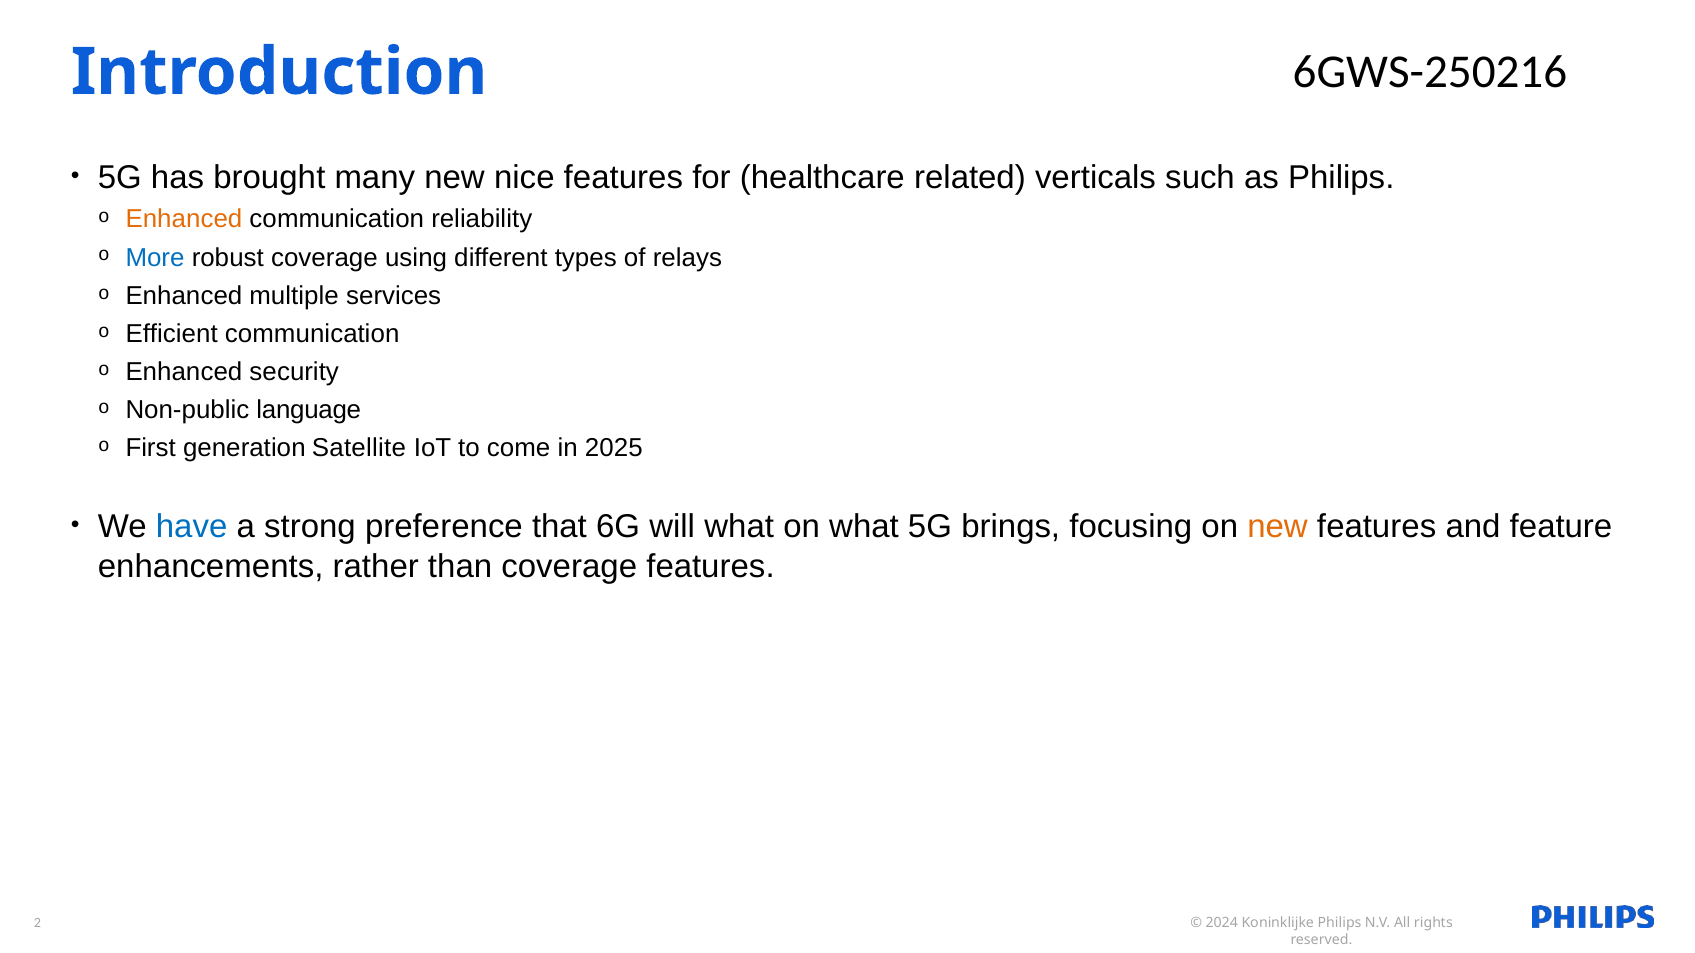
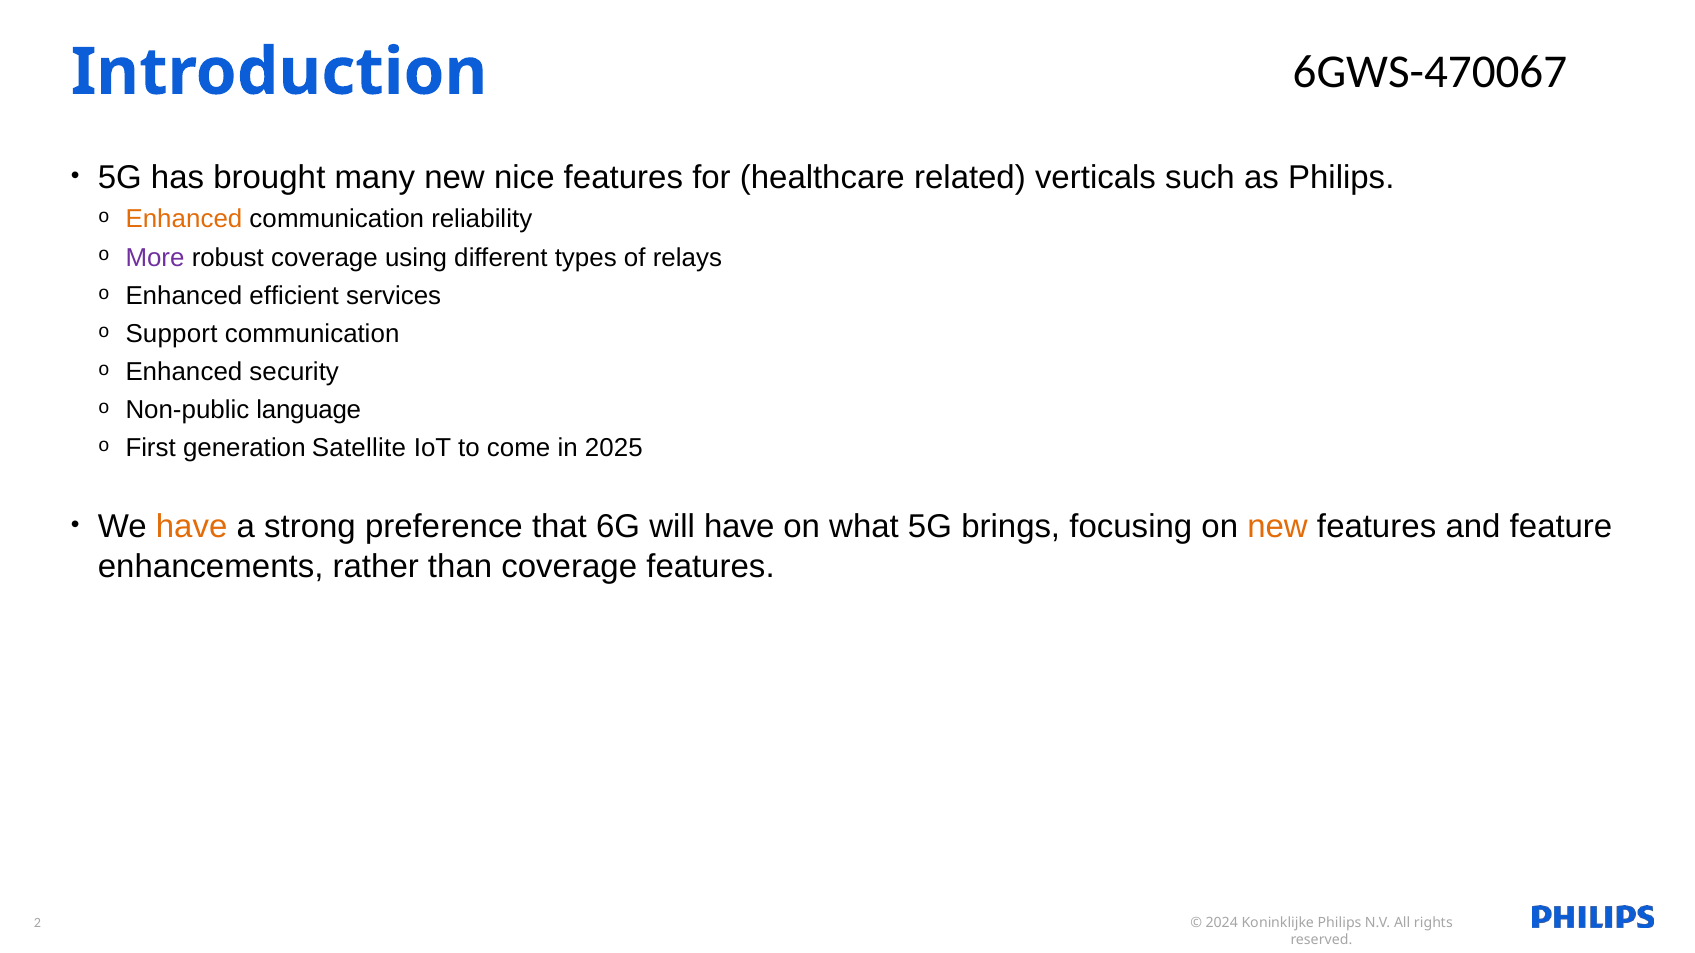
6GWS-250216: 6GWS-250216 -> 6GWS-470067 (1430, 72)
More colour: blue -> purple (155, 258)
multiple: multiple -> efficient (294, 296)
Efficient: Efficient -> Support (171, 334)
have colour: blue -> orange (192, 527)
will what: what -> have (739, 527)
